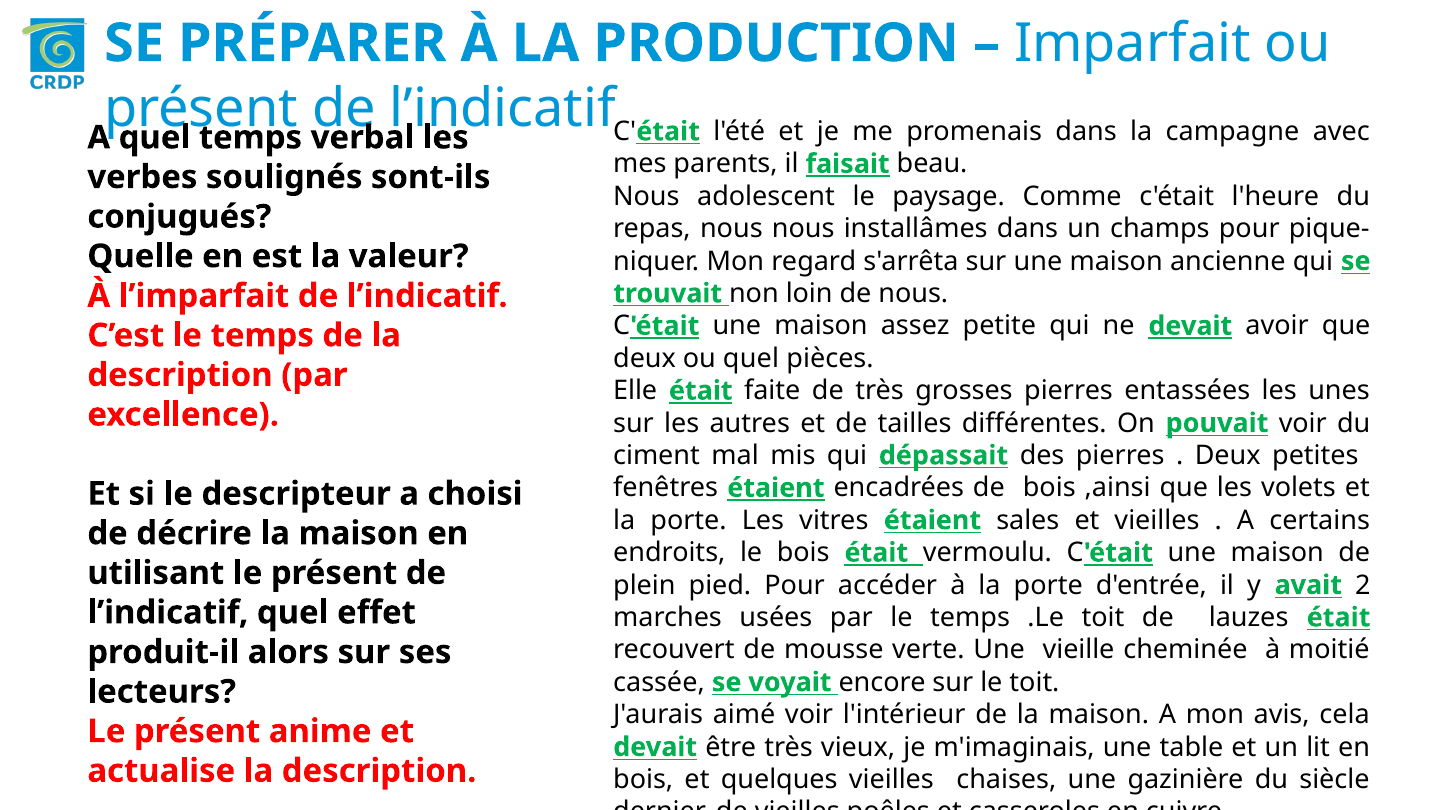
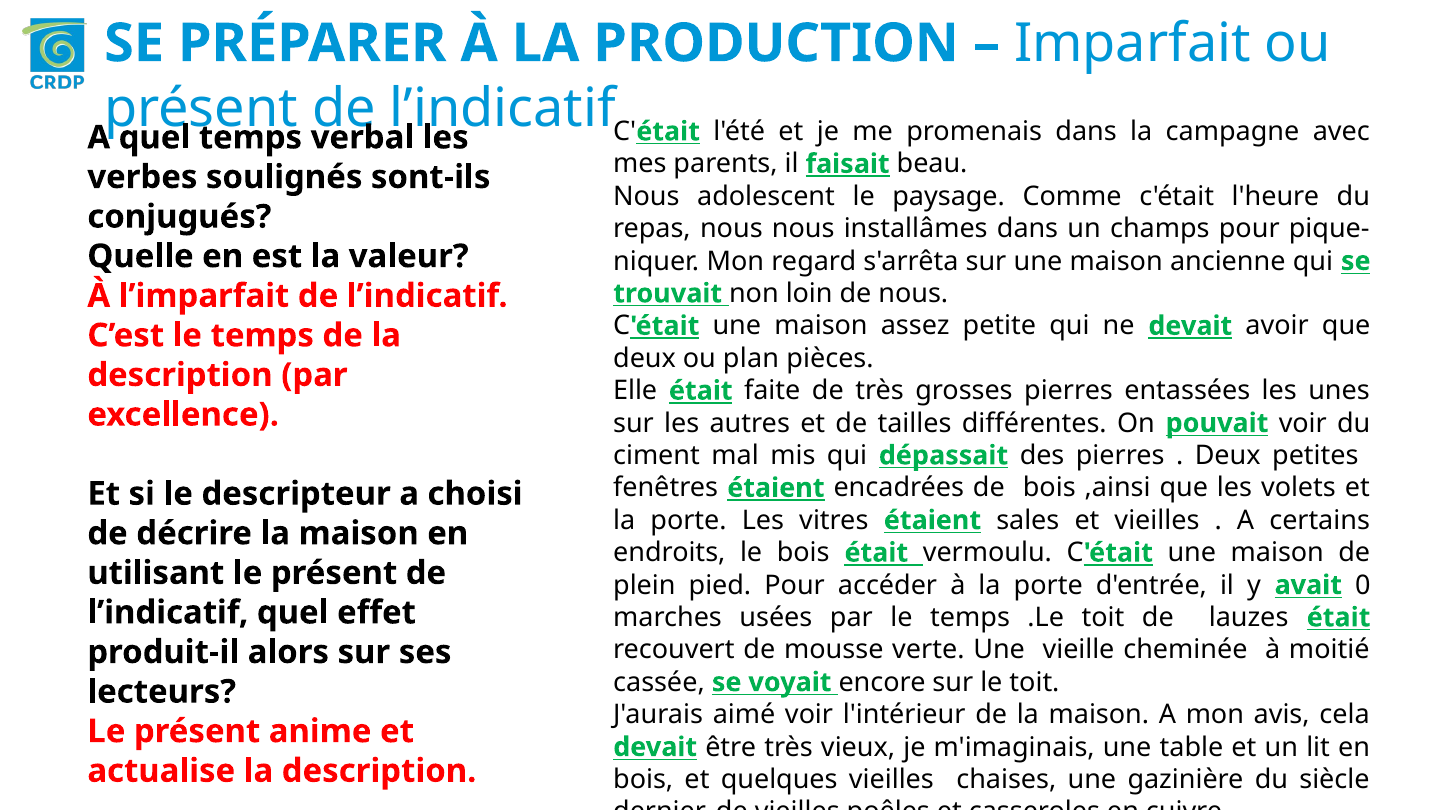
ou quel: quel -> plan (751, 358)
2: 2 -> 0 (1363, 585)
